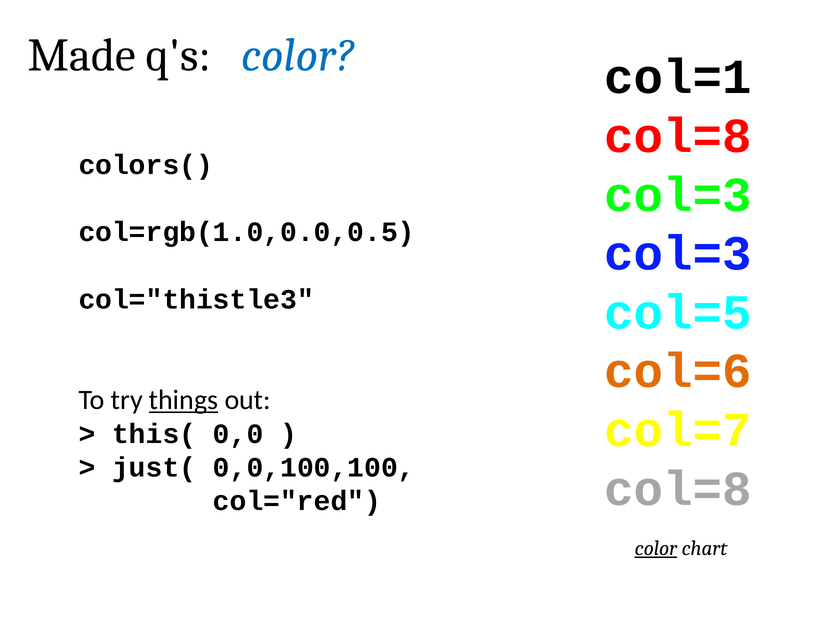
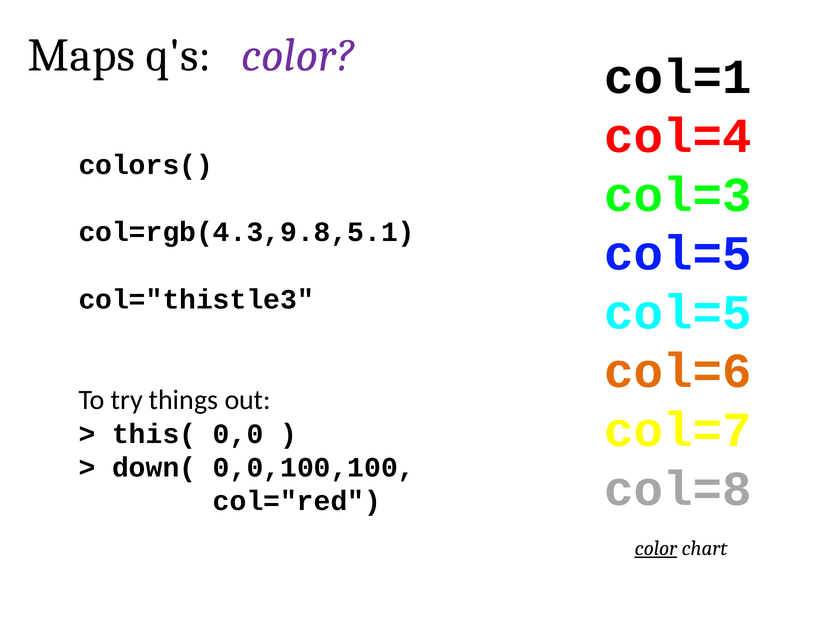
Made: Made -> Maps (82, 55)
color colour: blue -> purple (298, 55)
col=8: col=8 -> col=4 (678, 136)
col=rgb(1.0,0.0,0.5: col=rgb(1.0,0.0,0.5 -> col=rgb(4.3,9.8,5.1 (247, 232)
col=3: col=3 -> col=5 (678, 254)
things underline: present -> none (184, 400)
just(: just( -> down( (154, 467)
